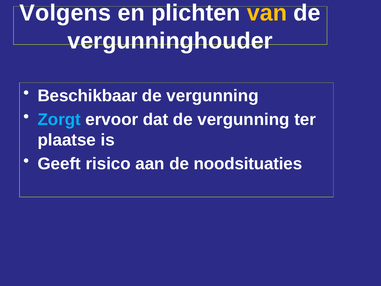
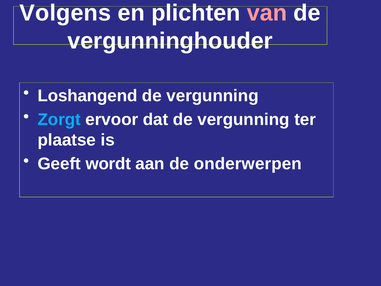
van colour: yellow -> pink (267, 13)
Beschikbaar: Beschikbaar -> Loshangend (87, 96)
risico: risico -> wordt (108, 164)
noodsituaties: noodsituaties -> onderwerpen (248, 164)
